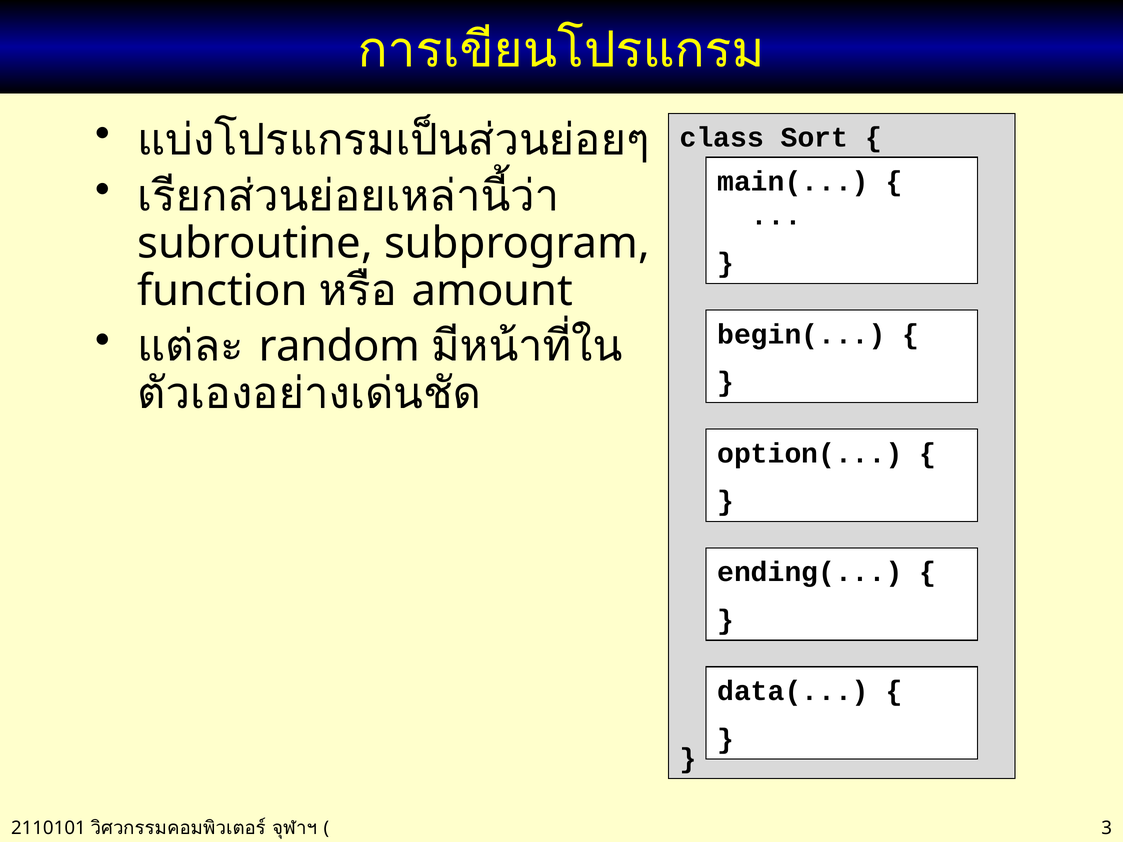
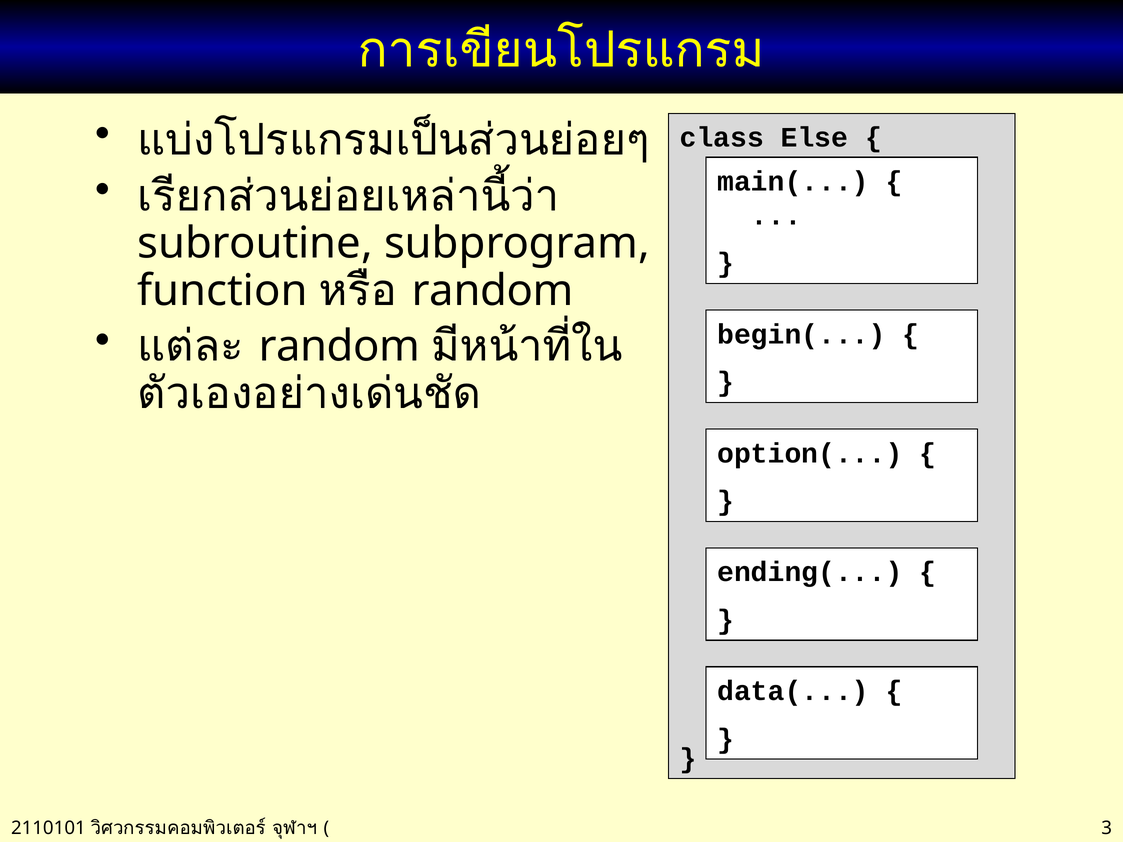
Sort: Sort -> Else (814, 138)
amount: amount -> random (493, 291)
